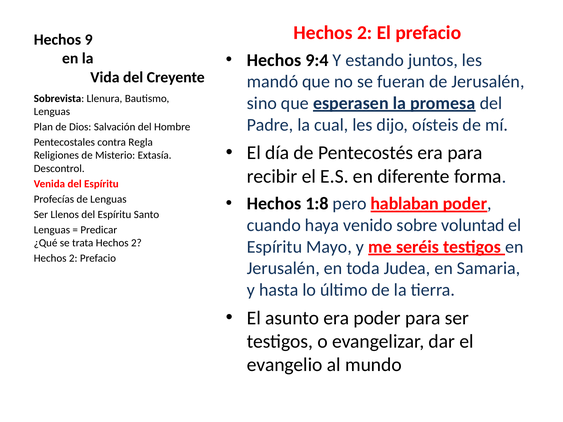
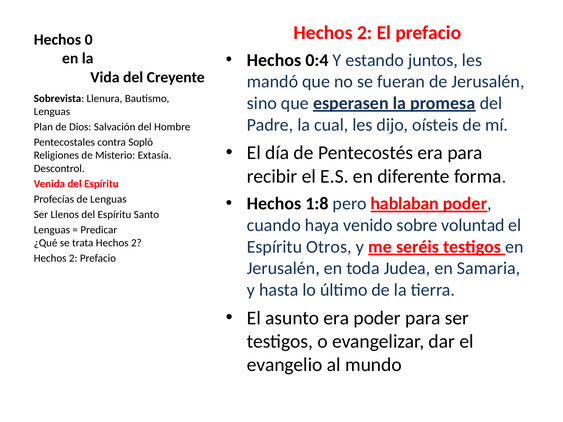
9: 9 -> 0 (89, 40)
9:4: 9:4 -> 0:4 (317, 60)
Regla: Regla -> Sopló (141, 142)
Mayo: Mayo -> Otros (329, 247)
